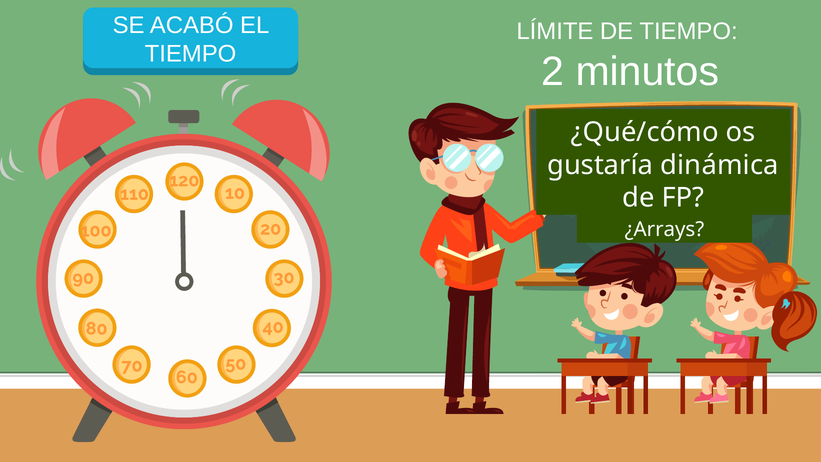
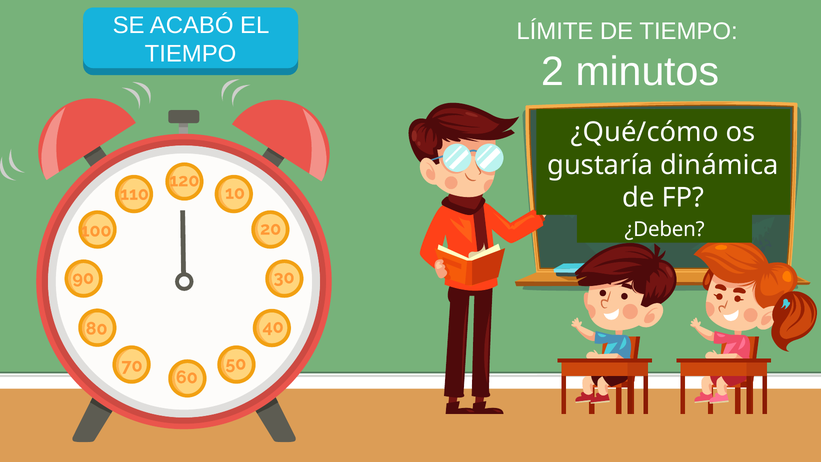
¿Arrays: ¿Arrays -> ¿Deben (665, 229)
